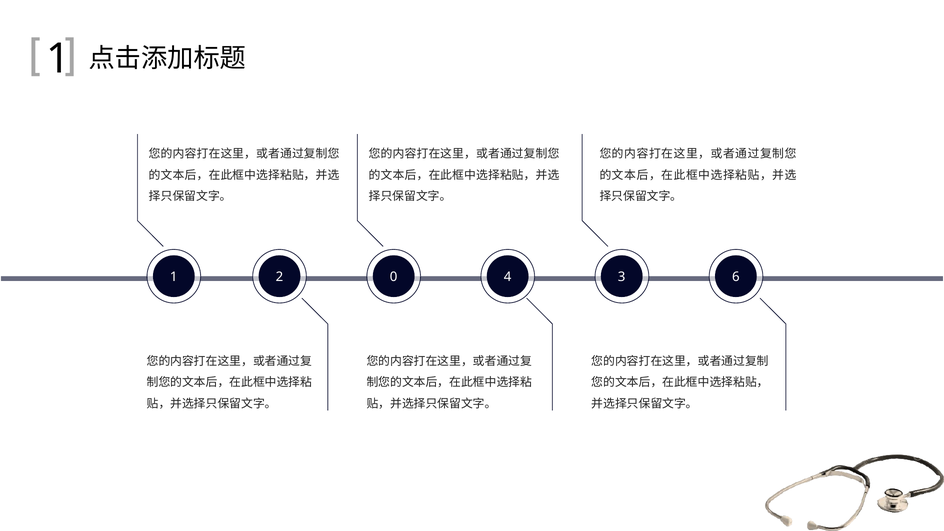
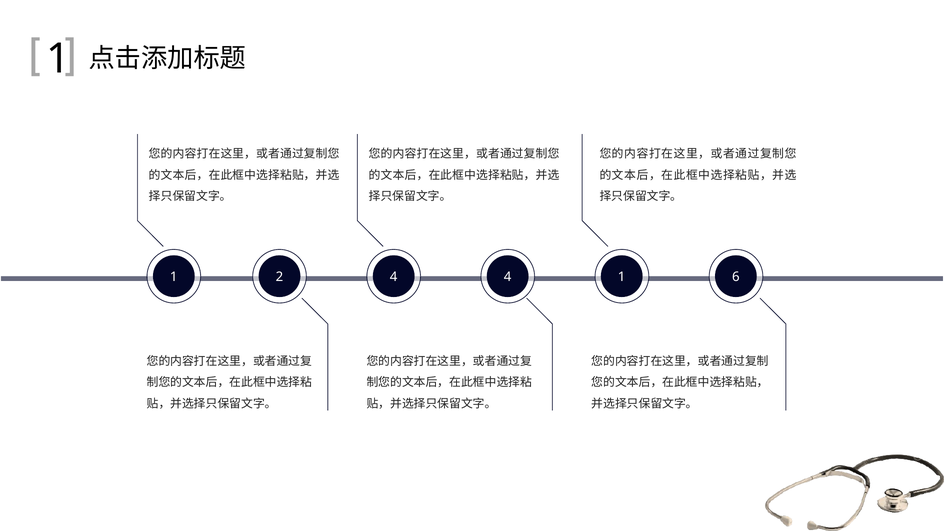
2 0: 0 -> 4 (394, 277)
4 3: 3 -> 1 (622, 277)
